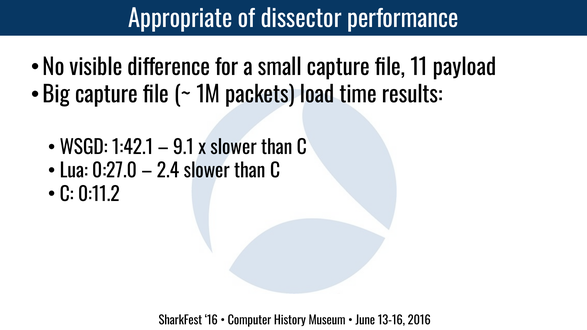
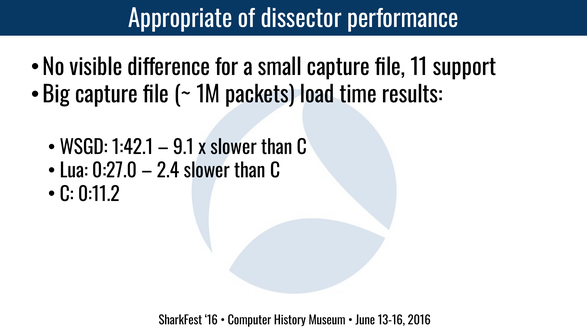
payload: payload -> support (465, 68)
